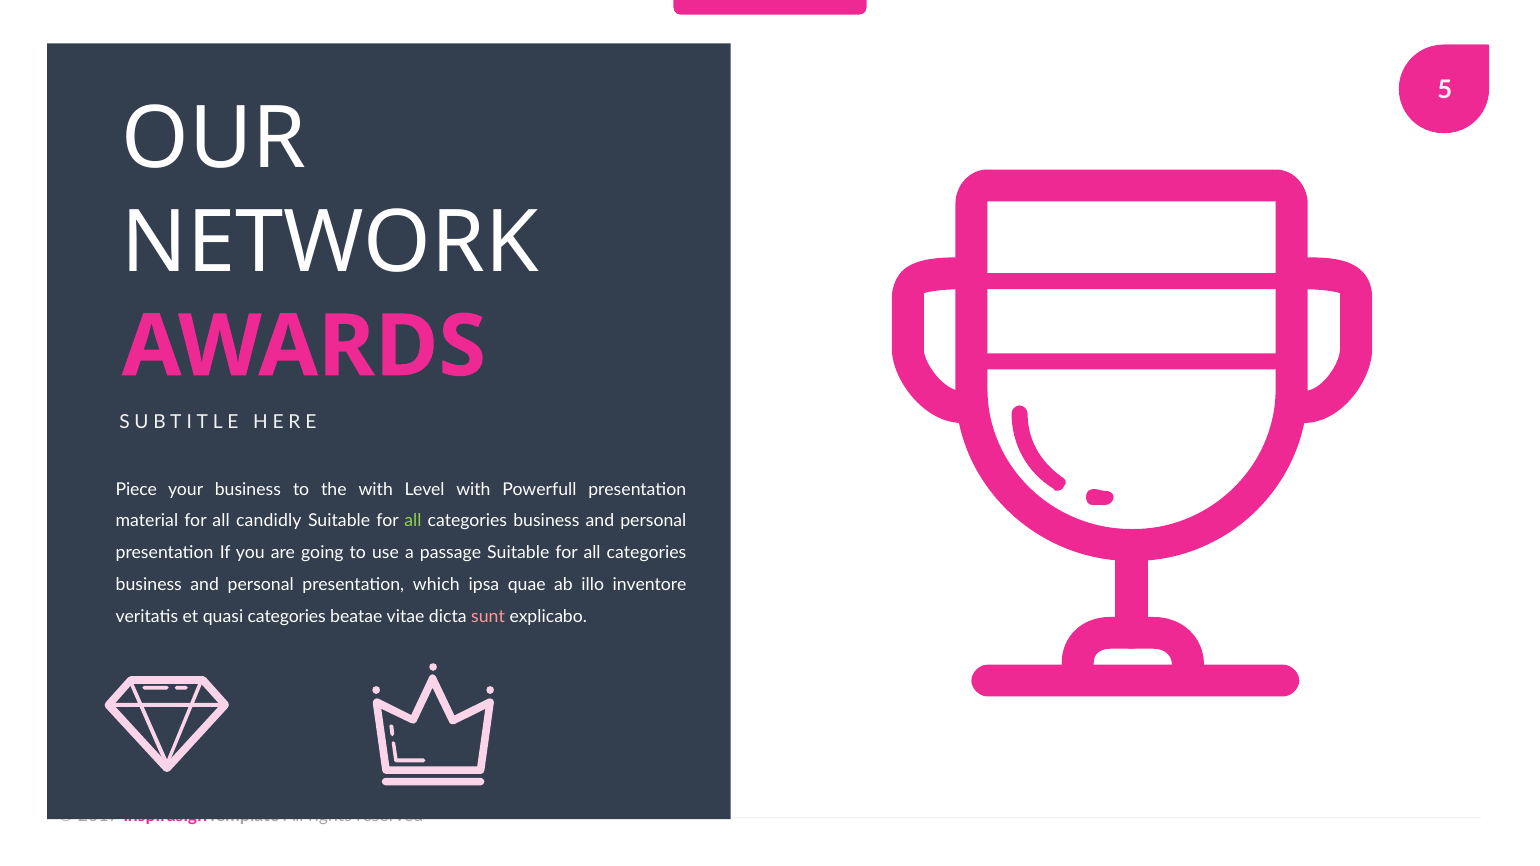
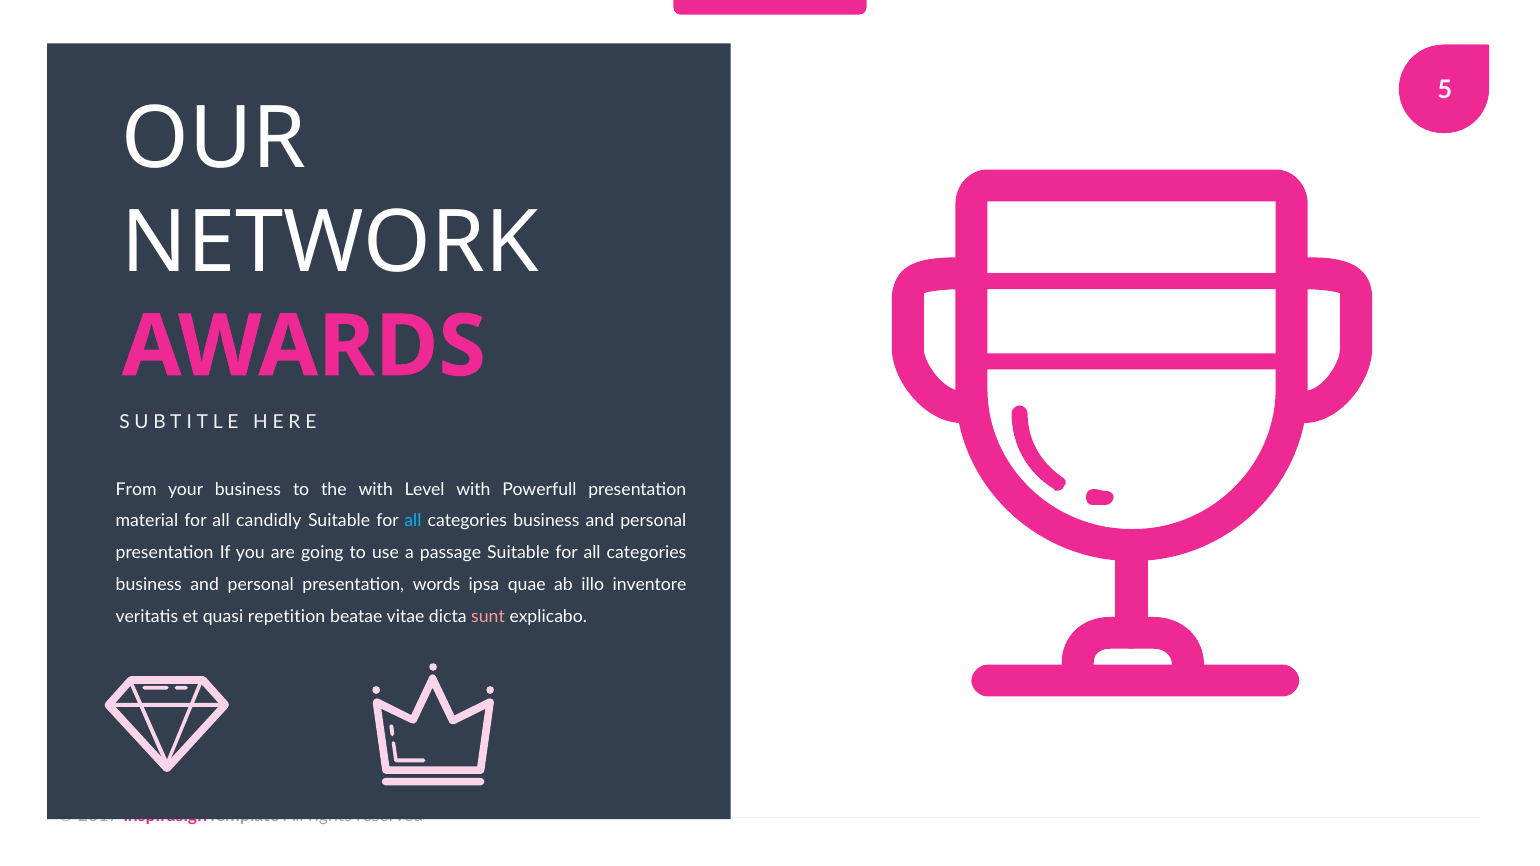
Piece: Piece -> From (136, 489)
all colour: light green -> light blue (413, 521)
which: which -> words (437, 585)
quasi categories: categories -> repetition (287, 617)
